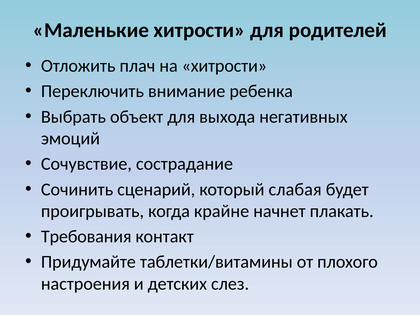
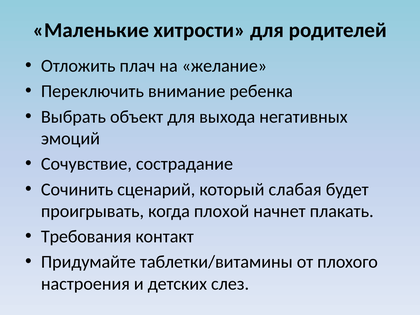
на хитрости: хитрости -> желание (224, 66)
крайне: крайне -> плохой (222, 211)
